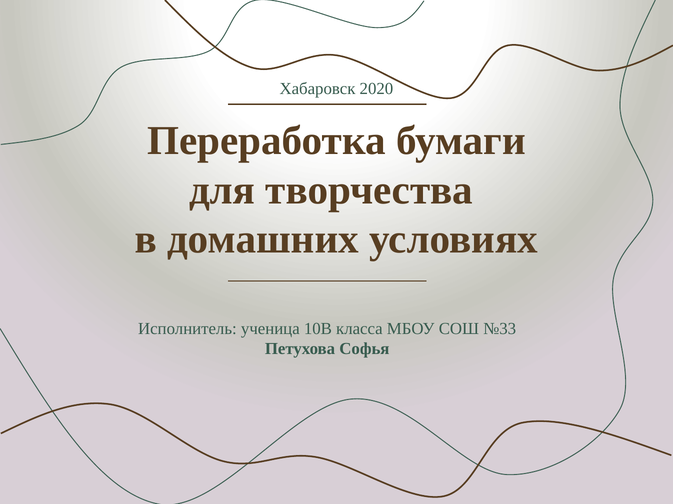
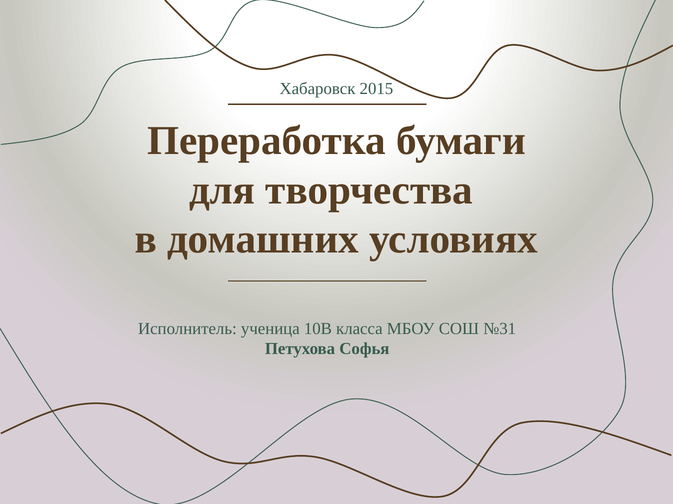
2020: 2020 -> 2015 (376, 89)
№33: №33 -> №31 (500, 329)
